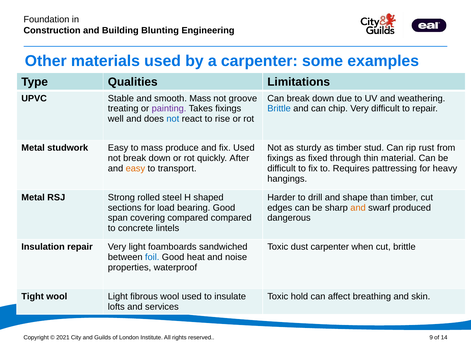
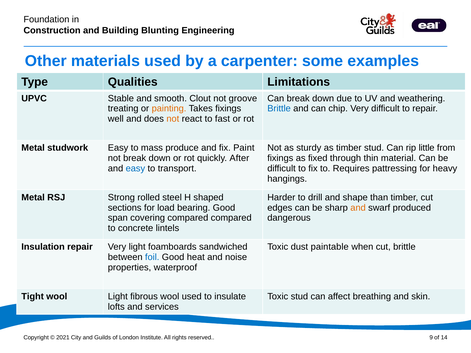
smooth Mass: Mass -> Clout (200, 98)
painting colour: purple -> orange (169, 109)
not colour: blue -> orange (173, 119)
rise: rise -> fast (223, 119)
fix Used: Used -> Paint (244, 148)
rust: rust -> little (427, 148)
easy colour: orange -> blue (135, 169)
dust carpenter: carpenter -> paintable (330, 247)
Toxic hold: hold -> stud (299, 297)
